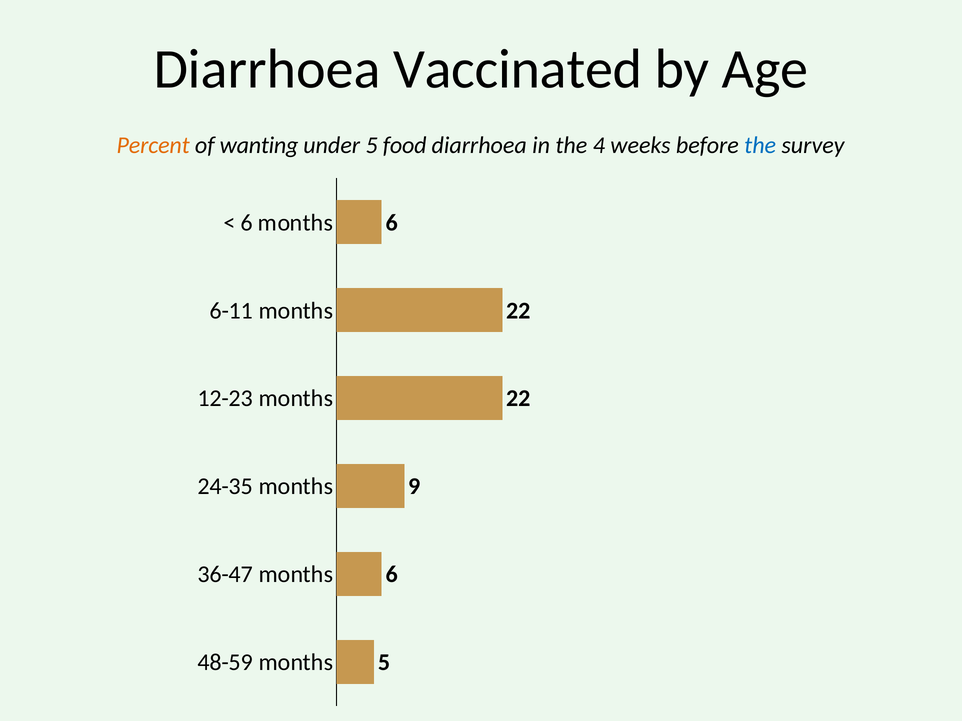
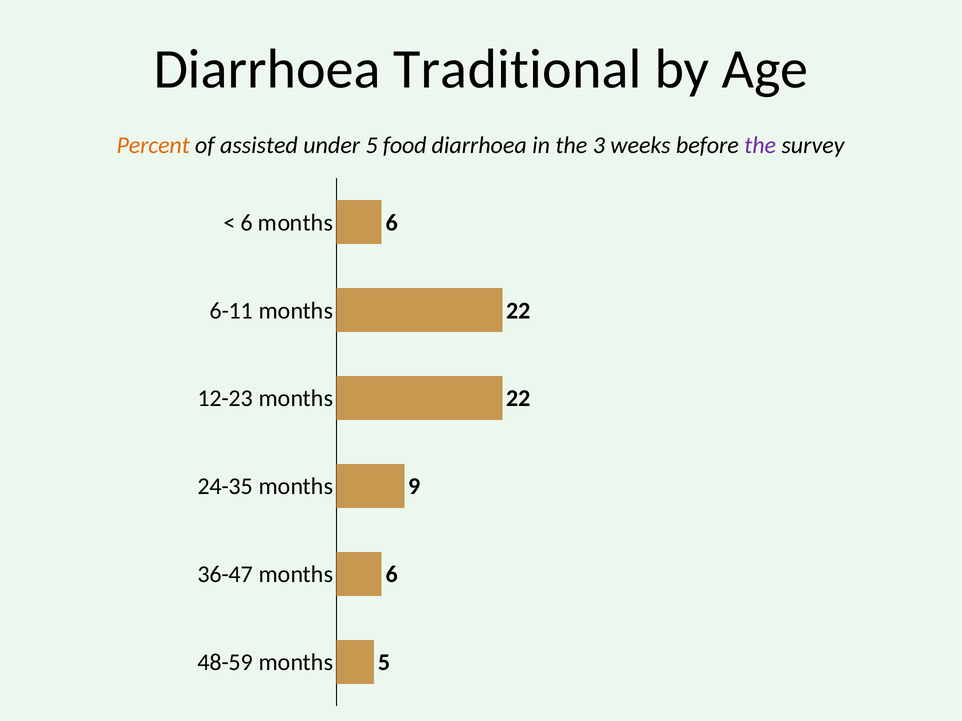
Vaccinated: Vaccinated -> Traditional (517, 69)
wanting: wanting -> assisted (259, 145)
4: 4 -> 3 (599, 145)
the colour: blue -> purple (760, 145)
